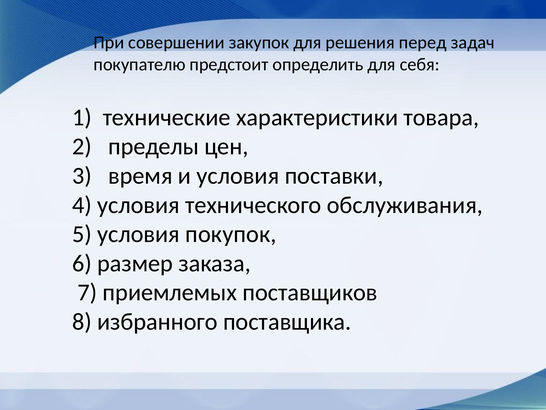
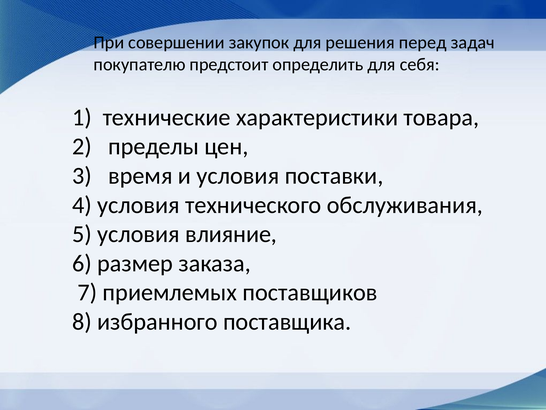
покупок: покупок -> влияние (231, 234)
